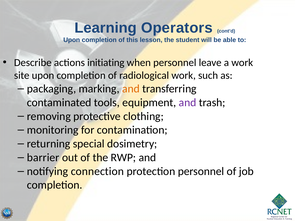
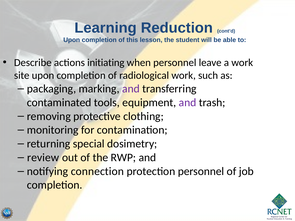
Operators: Operators -> Reduction (177, 28)
and colour: orange -> purple (131, 89)
barrier: barrier -> review (43, 158)
